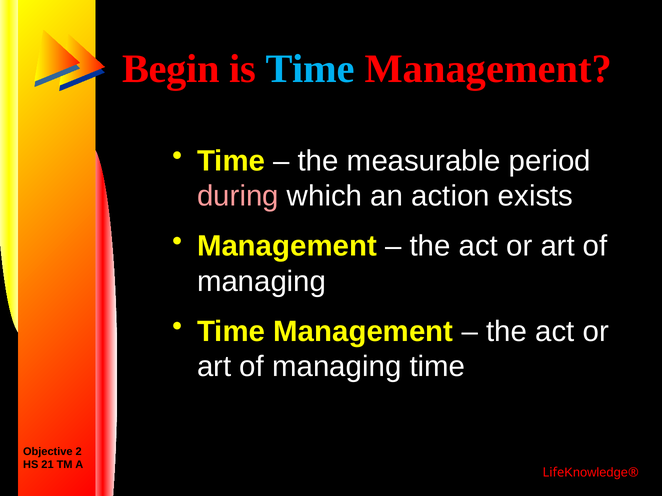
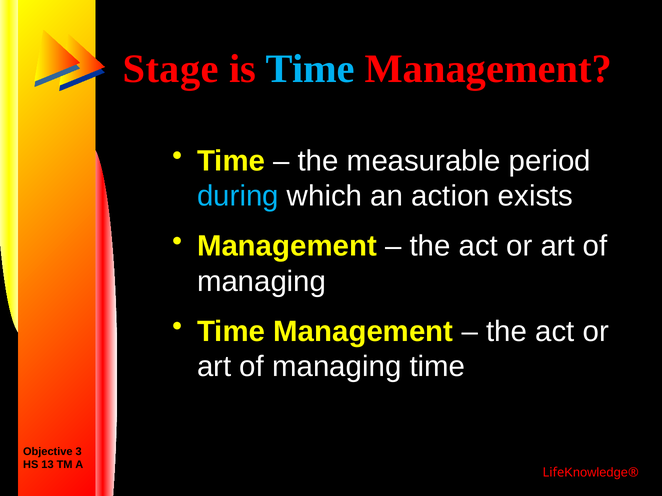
Begin: Begin -> Stage (171, 69)
during colour: pink -> light blue (238, 196)
2: 2 -> 3 (79, 452)
21: 21 -> 13 (47, 465)
